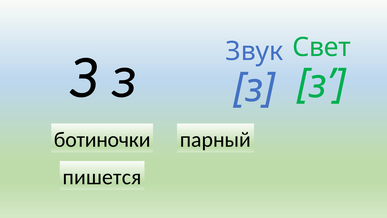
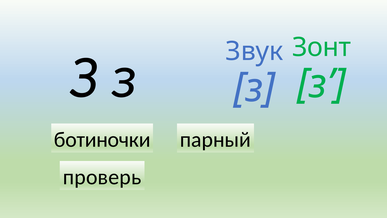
Свет: Свет -> Зонт (322, 47)
пишется: пишется -> проверь (102, 177)
